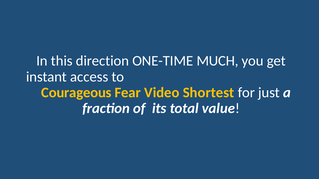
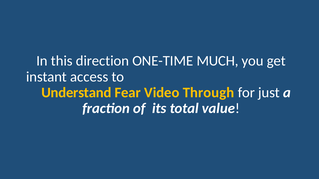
Courageous: Courageous -> Understand (76, 93)
Shortest: Shortest -> Through (208, 93)
